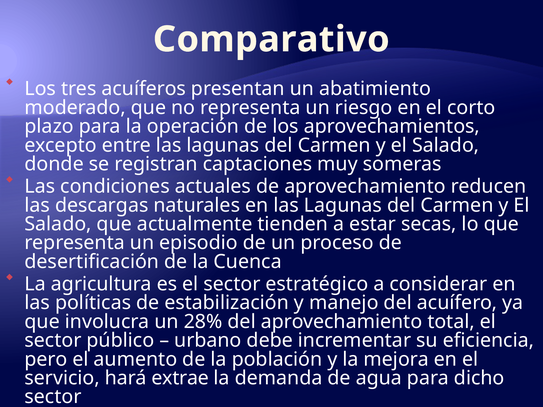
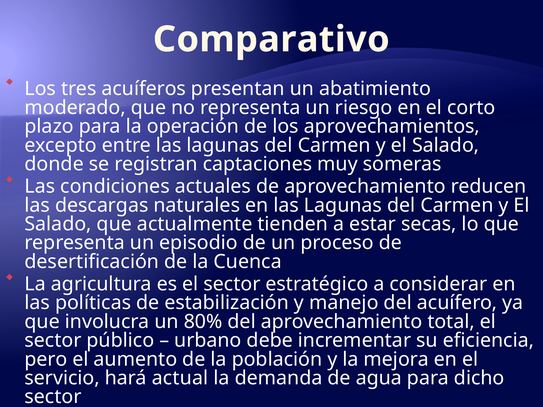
28%: 28% -> 80% (203, 322)
extrae: extrae -> actual (180, 378)
